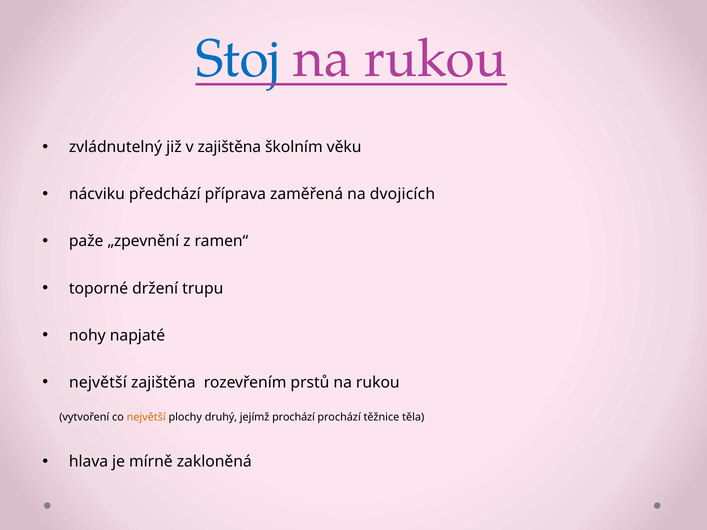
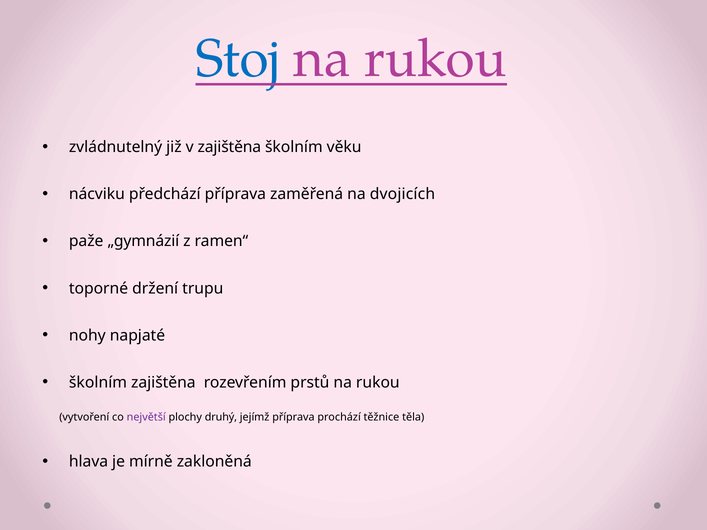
„zpevnění: „zpevnění -> „gymnázií (143, 241)
největší: největší -> školním (98, 383)
největší colour: orange -> purple (146, 417)
jejímž prochází: prochází -> příprava (293, 417)
